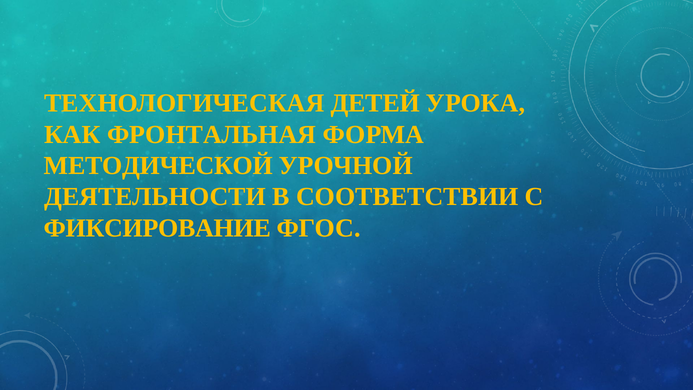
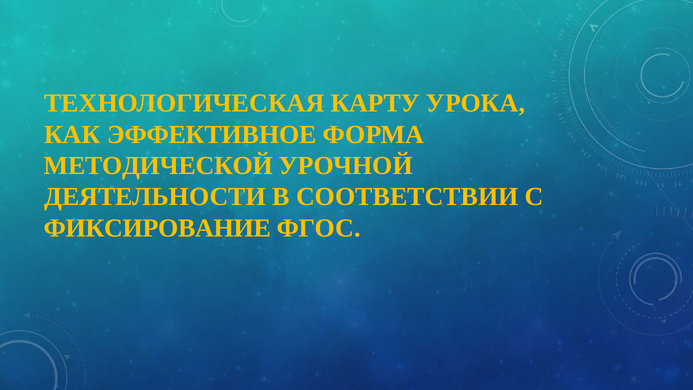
ДЕТЕЙ: ДЕТЕЙ -> КАРТУ (375, 103)
ФРОНТАЛЬНАЯ: ФРОНТАЛЬНАЯ -> ЭФФЕКТИВНОЕ (212, 134)
